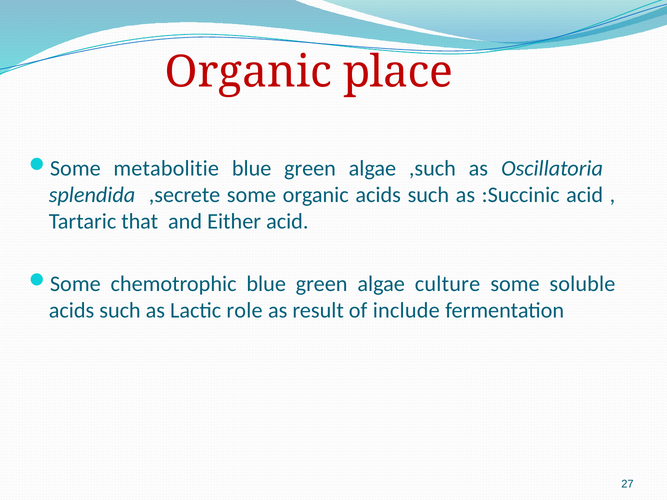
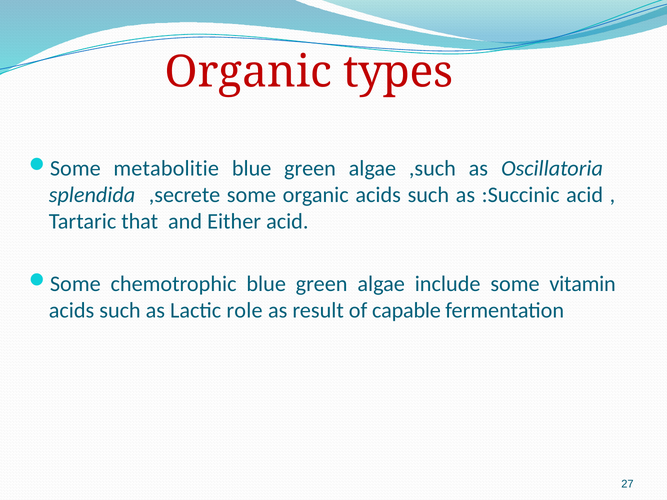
place: place -> types (398, 72)
culture: culture -> include (448, 284)
soluble: soluble -> vitamin (583, 284)
include: include -> capable (406, 311)
